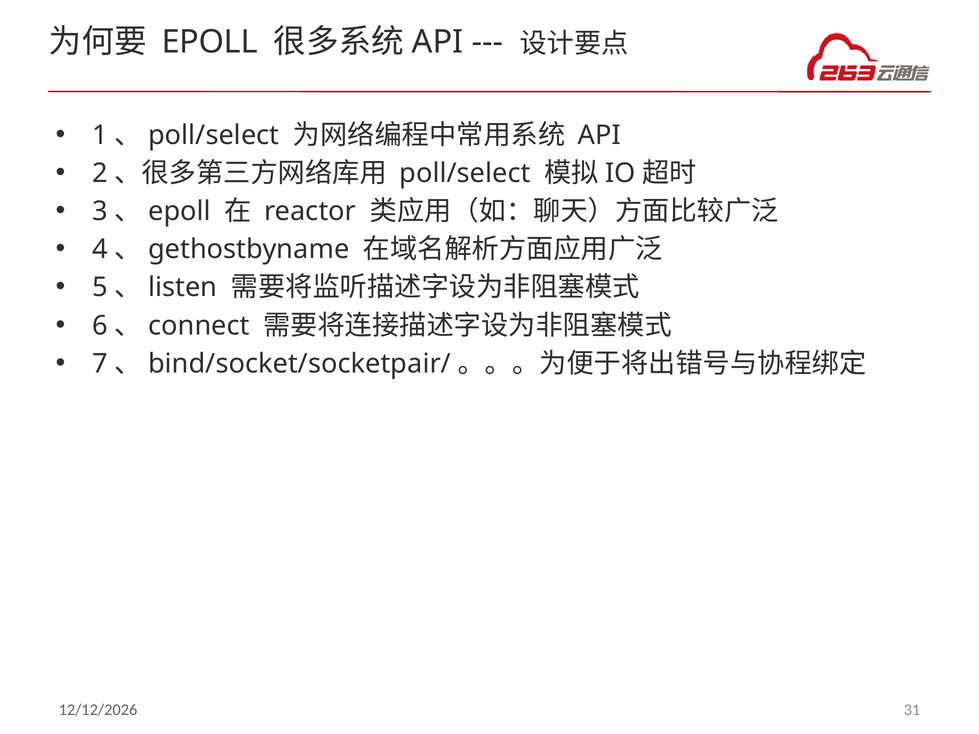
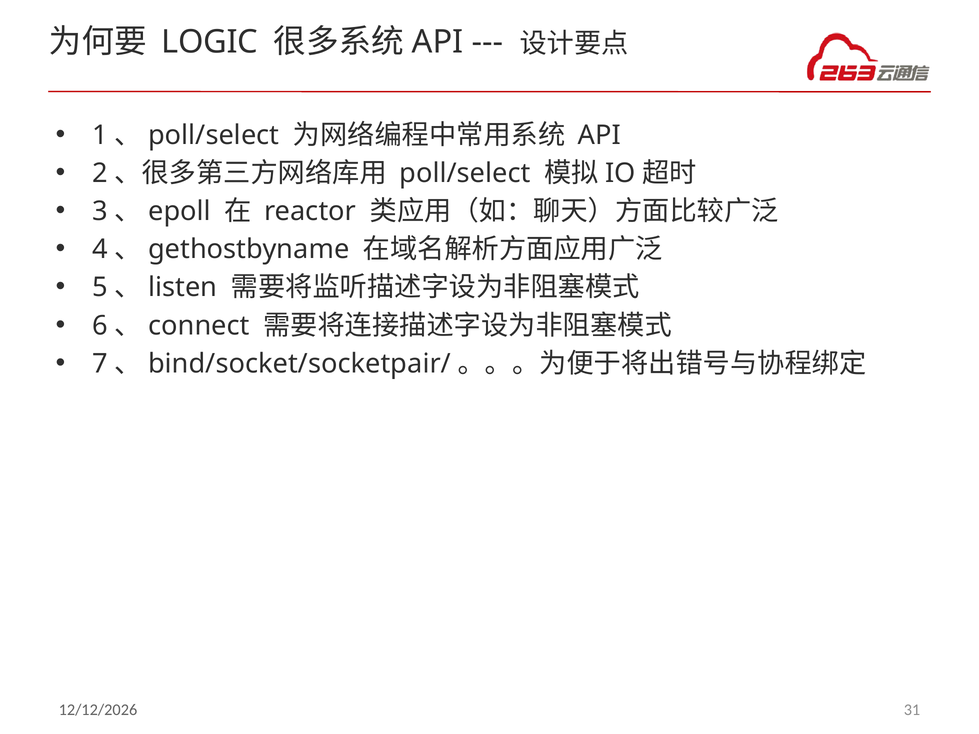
EPOLL: EPOLL -> LOGIC (210, 42)
